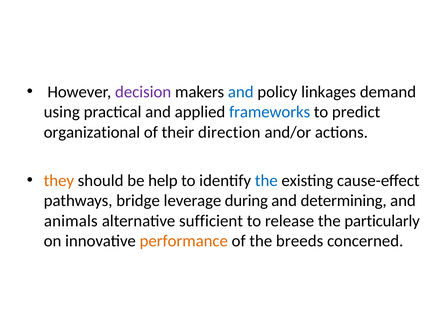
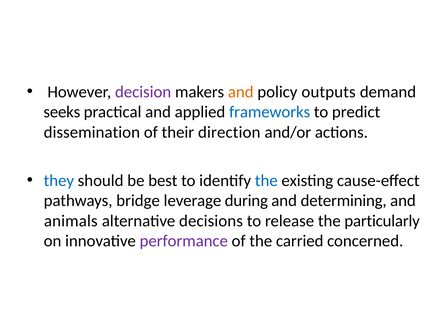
and colour: blue -> orange (241, 92)
linkages: linkages -> outputs (329, 92)
using: using -> seeks (62, 112)
organizational: organizational -> dissemination (92, 132)
they colour: orange -> blue (59, 181)
help: help -> best (163, 181)
sufficient: sufficient -> decisions (211, 221)
performance colour: orange -> purple (184, 241)
breeds: breeds -> carried (300, 241)
